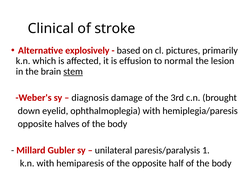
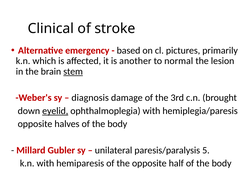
explosively: explosively -> emergency (87, 51)
effusion: effusion -> another (135, 61)
eyelid underline: none -> present (55, 111)
1: 1 -> 5 (206, 150)
